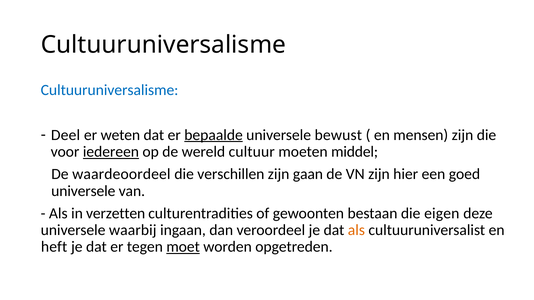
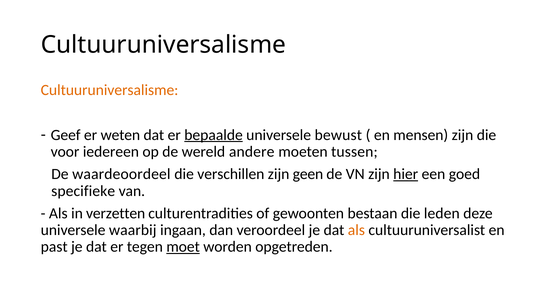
Cultuuruniversalisme colour: blue -> orange (110, 90)
Deel: Deel -> Geef (66, 135)
iedereen underline: present -> none (111, 152)
cultuur: cultuur -> andere (252, 152)
middel: middel -> tussen (354, 152)
gaan: gaan -> geen (308, 174)
hier underline: none -> present (406, 174)
universele: universele -> specifieke (83, 191)
eigen: eigen -> leden (442, 213)
heft: heft -> past (54, 247)
